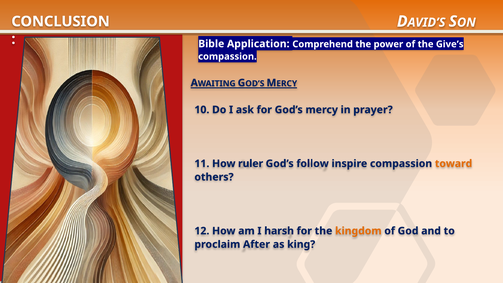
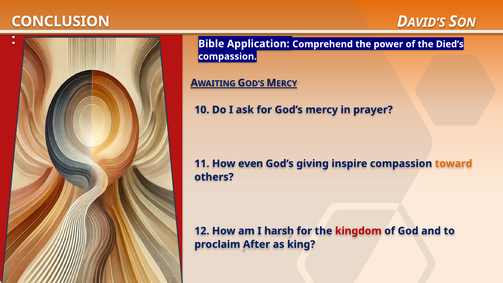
Give’s: Give’s -> Died’s (450, 44)
ruler: ruler -> even (251, 164)
follow: follow -> giving (313, 164)
kingdom colour: orange -> red (358, 231)
